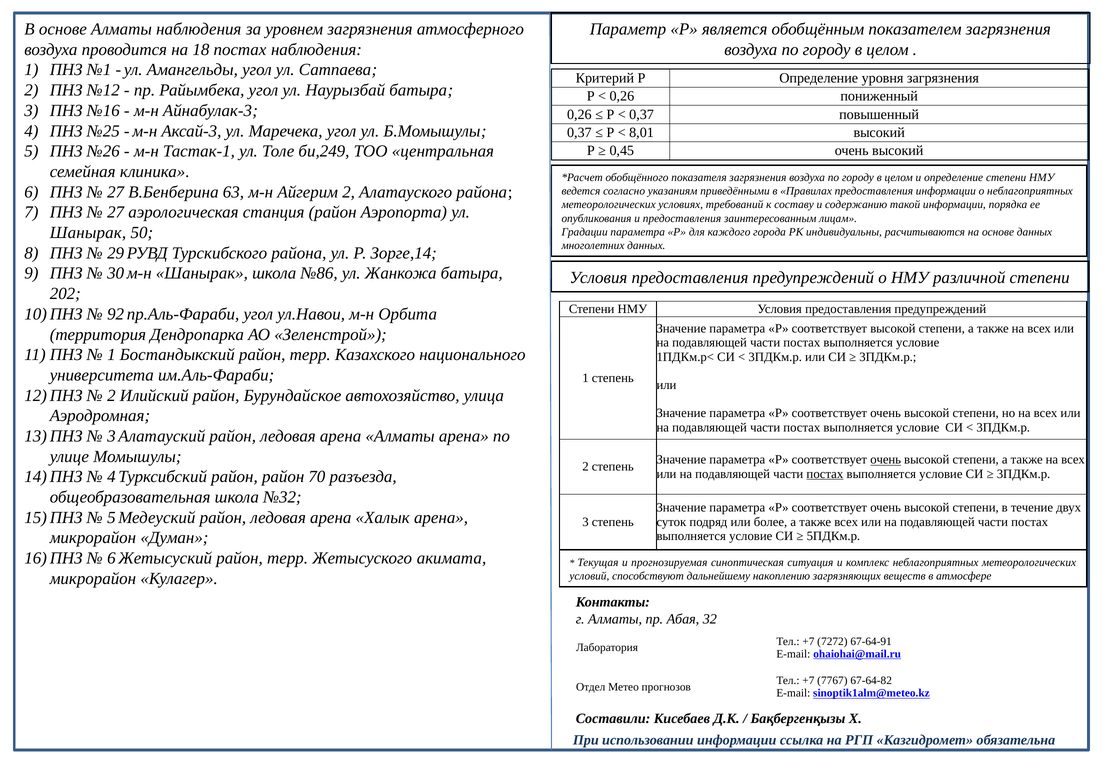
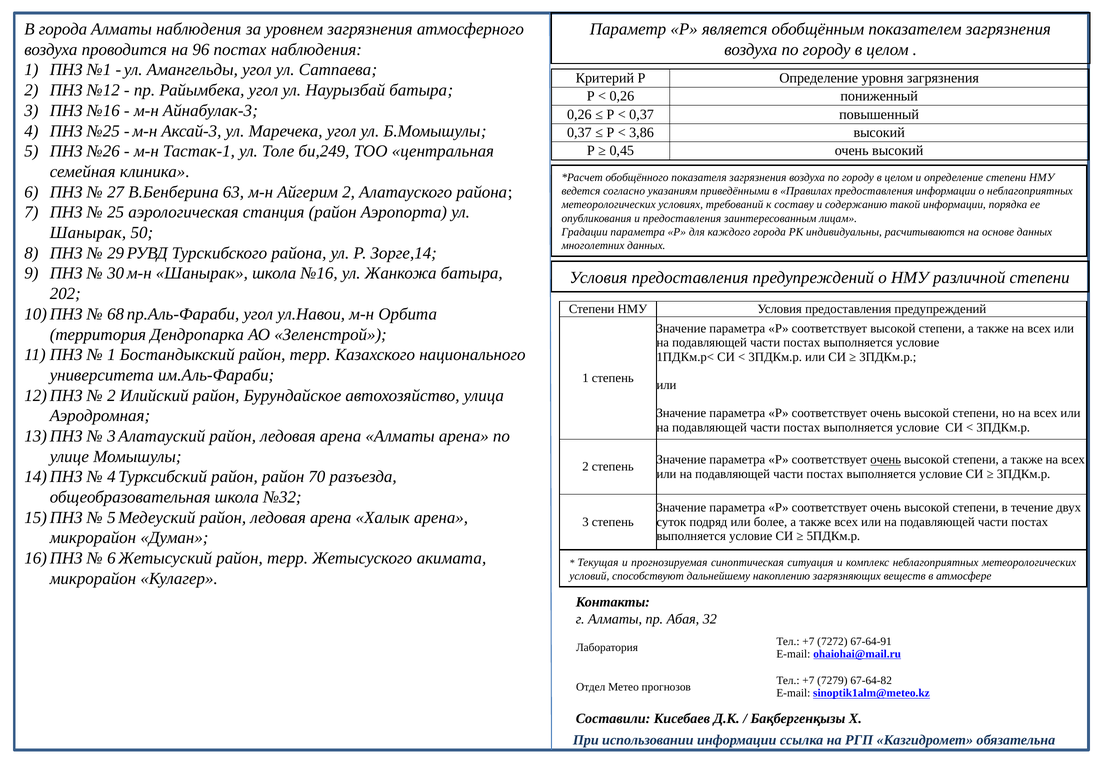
В основе: основе -> города (63, 29)
18: 18 -> 96 (201, 50)
8,01: 8,01 -> 3,86 (642, 133)
27: 27 -> 25 (116, 213)
школа №86: №86 -> №16 (319, 274)
92: 92 -> 68 (116, 314)
постах underline: present -> none (825, 474)
7767: 7767 -> 7279 (832, 681)
